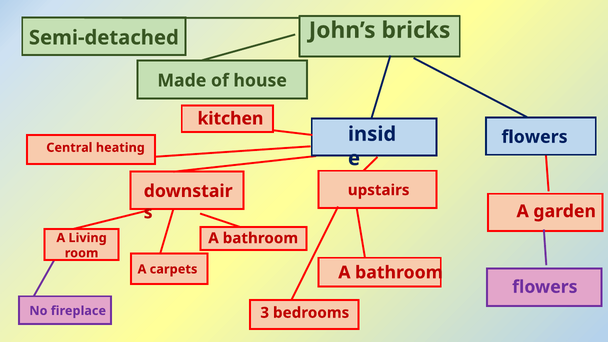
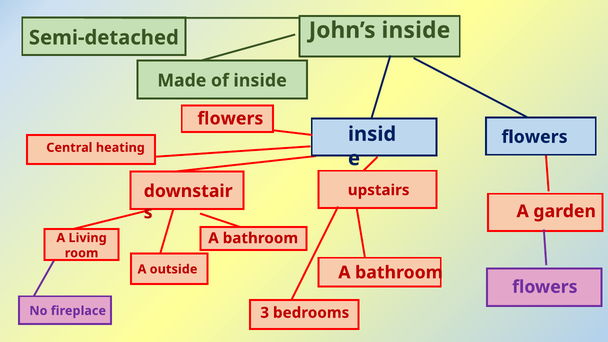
John’s bricks: bricks -> inside (416, 30)
of house: house -> inside (260, 81)
kitchen: kitchen -> flowers (230, 119)
carpets: carpets -> outside (174, 269)
